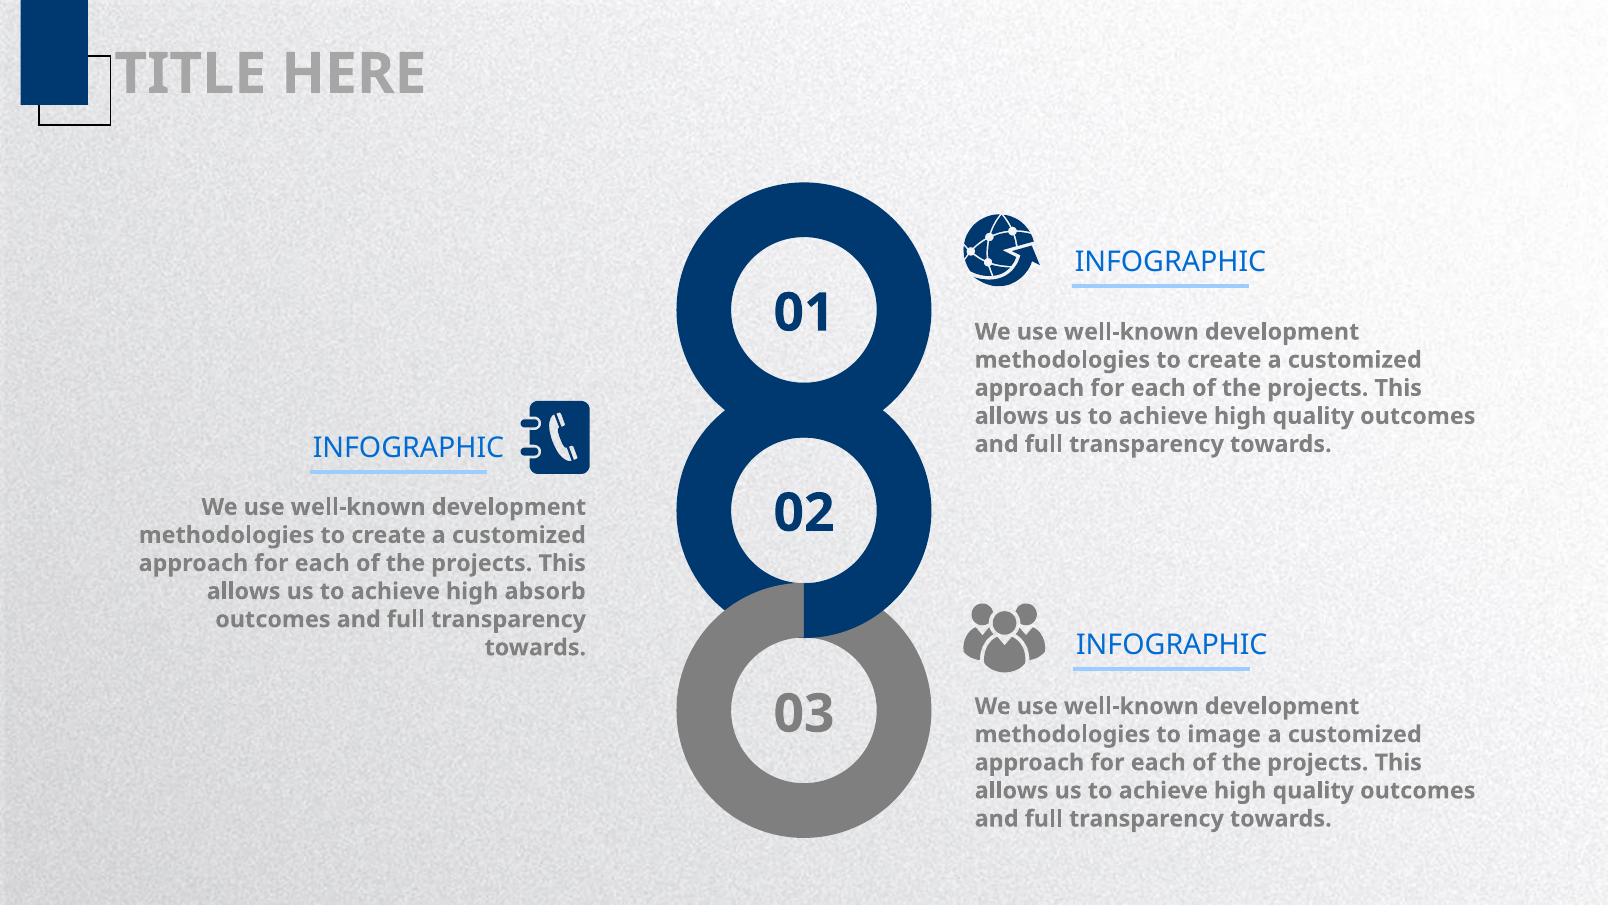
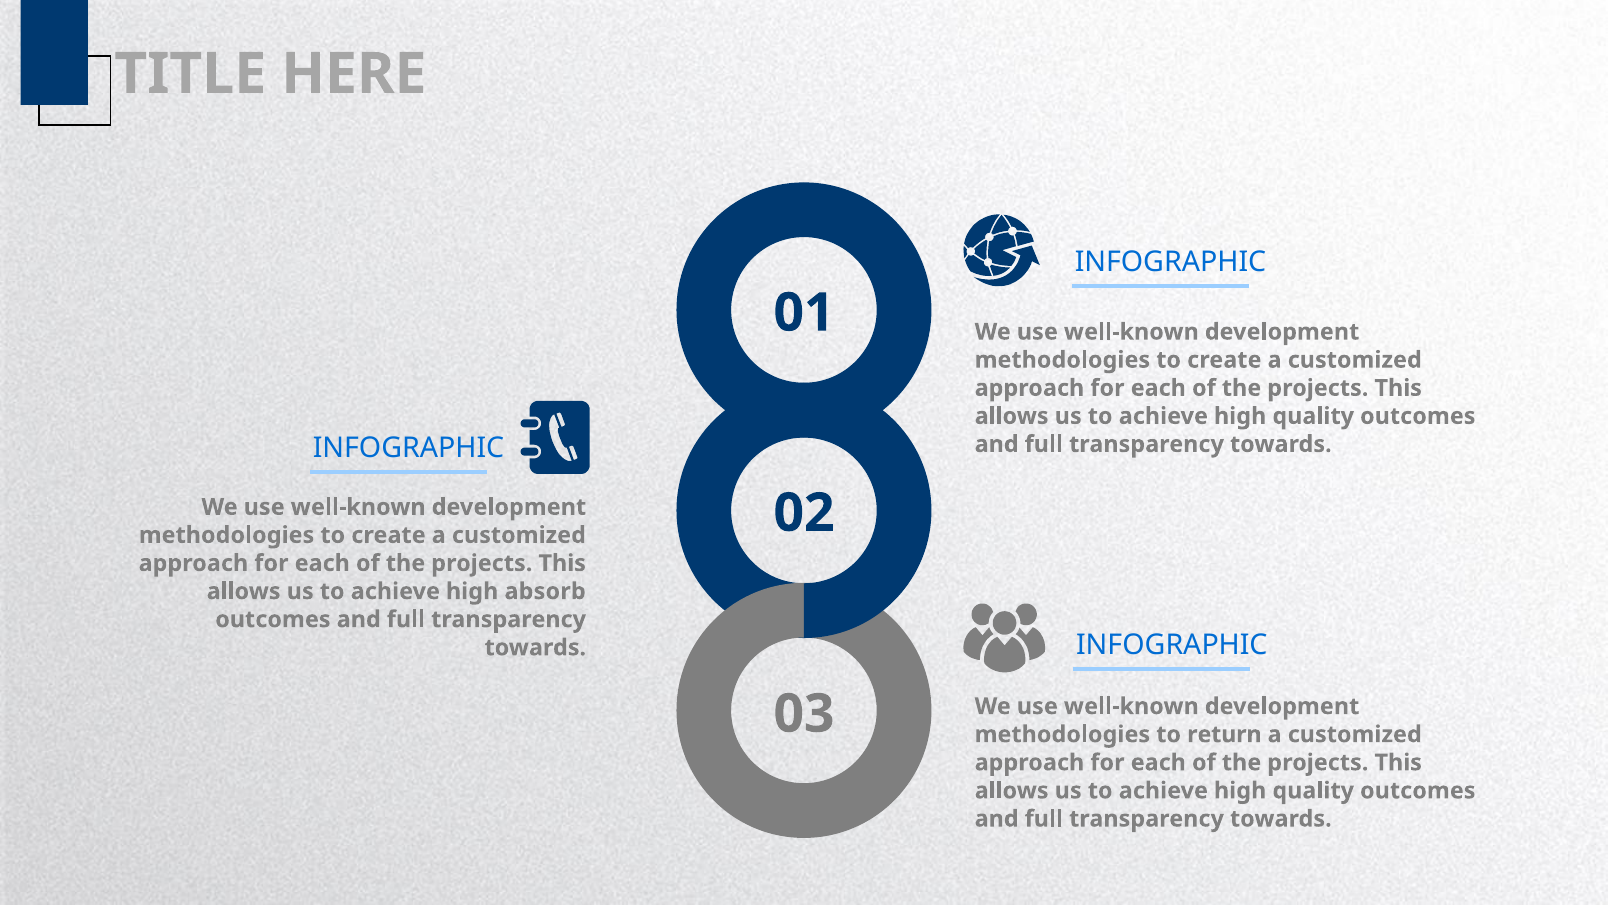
image: image -> return (1224, 734)
